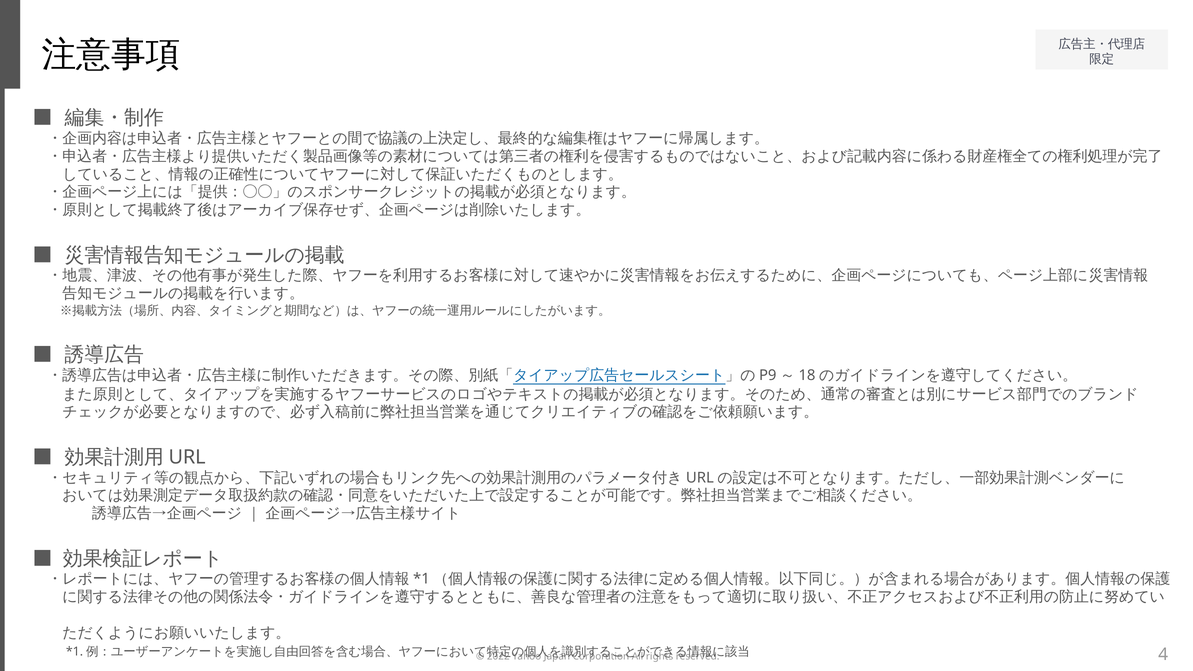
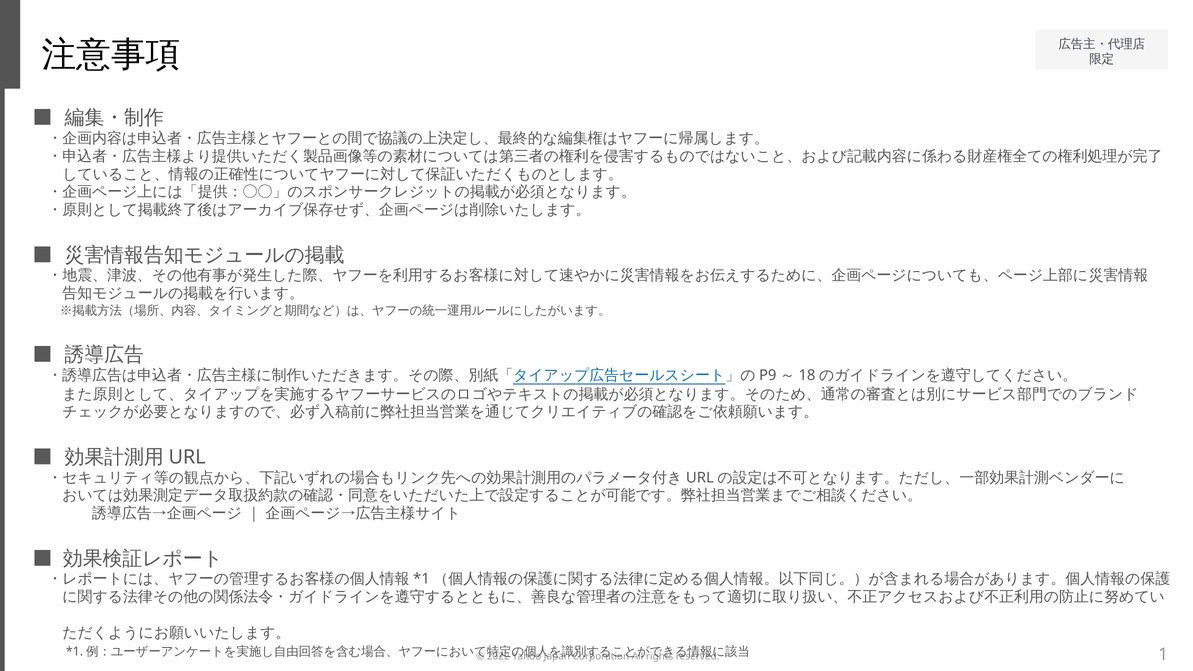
4: 4 -> 1 (1163, 655)
